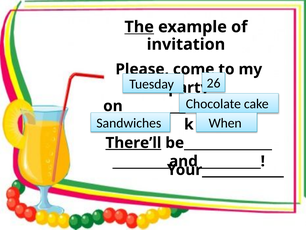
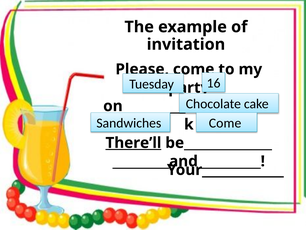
The underline: present -> none (139, 27)
26: 26 -> 16 (214, 83)
Sandwiches When: When -> Come (225, 123)
